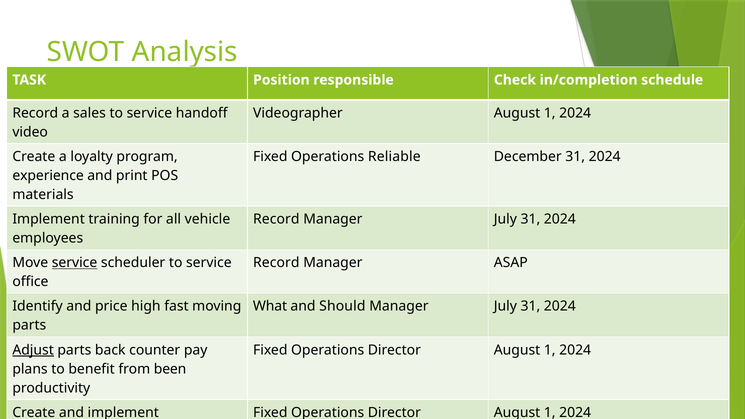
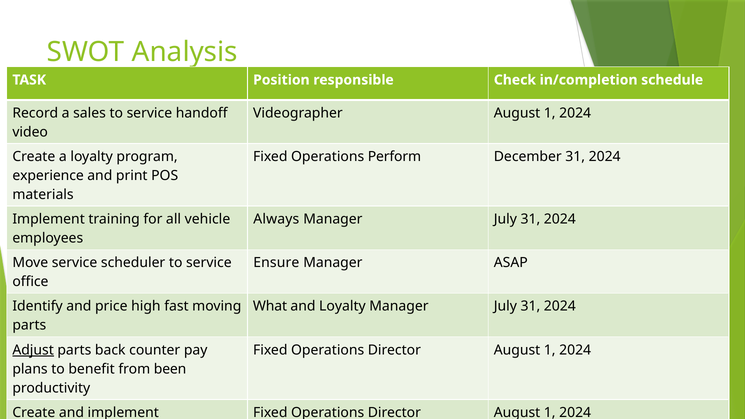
Reliable: Reliable -> Perform (394, 157)
Record: Record -> Always (276, 219)
service underline: present -> none (75, 263)
Record: Record -> Ensure (276, 263)
and Should: Should -> Loyalty (342, 306)
